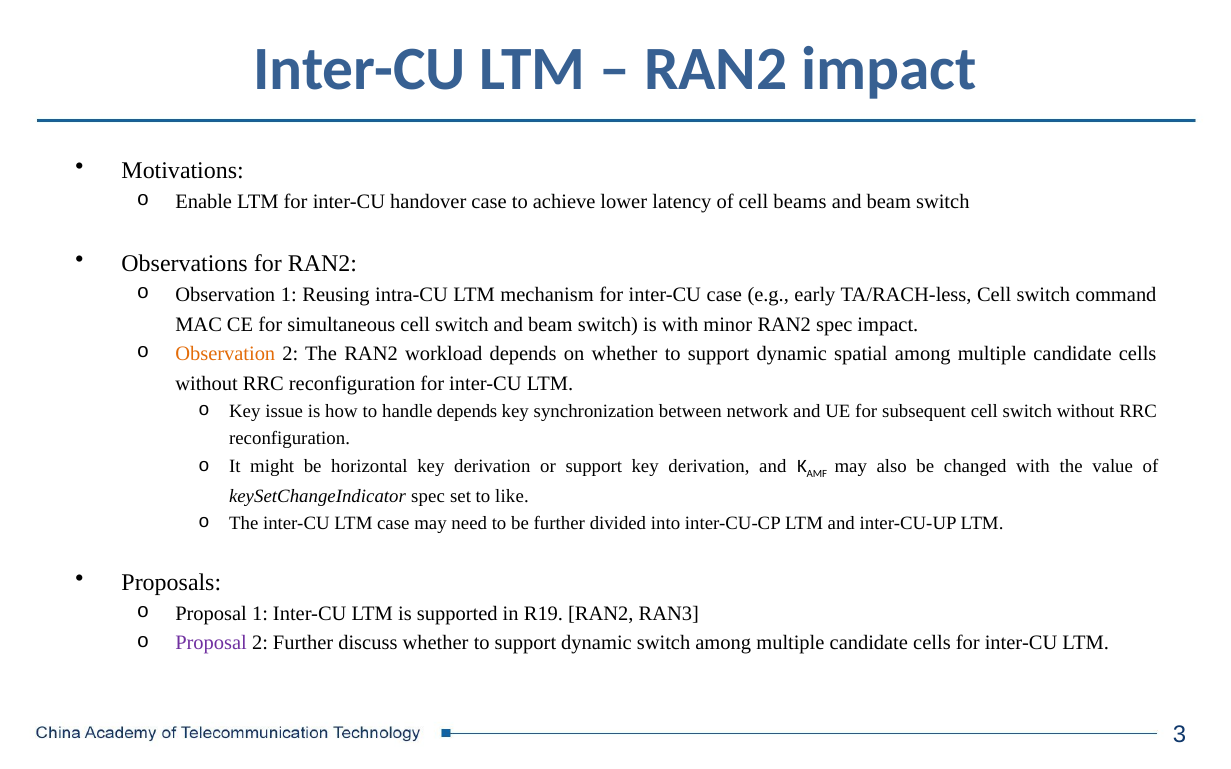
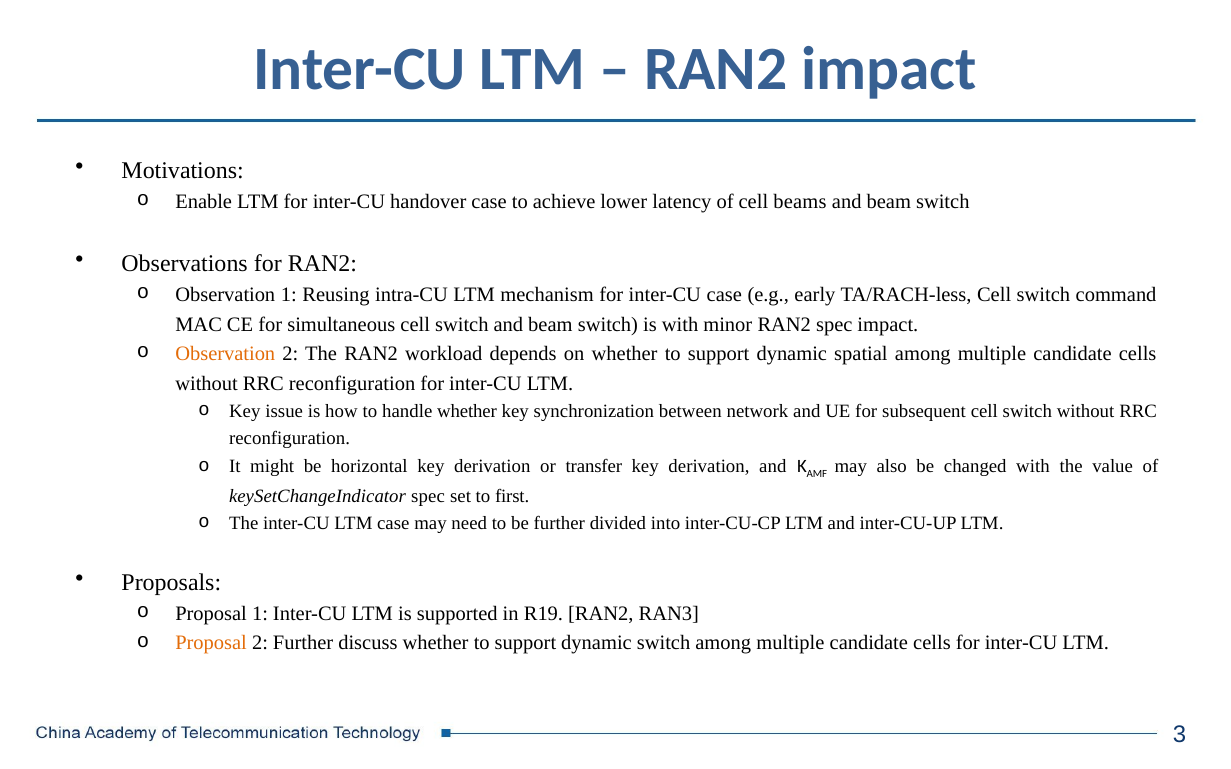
handle depends: depends -> whether (467, 412)
or support: support -> transfer (594, 466)
like: like -> first (512, 497)
Proposal colour: purple -> orange (211, 643)
